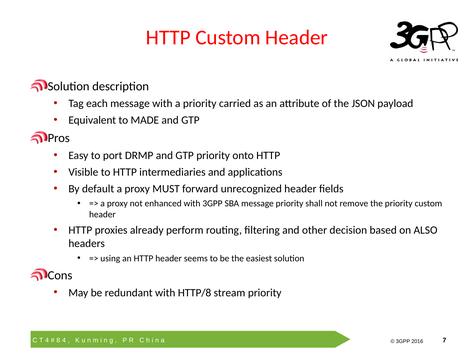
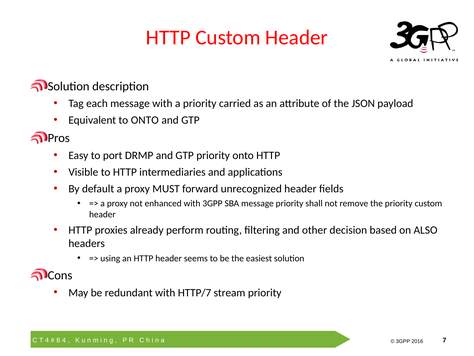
to MADE: MADE -> ONTO (145, 120)
HTTP/8: HTTP/8 -> HTTP/7 (195, 292)
